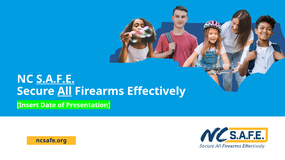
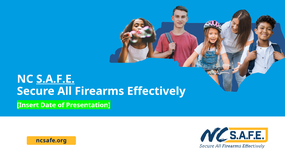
All underline: present -> none (65, 91)
